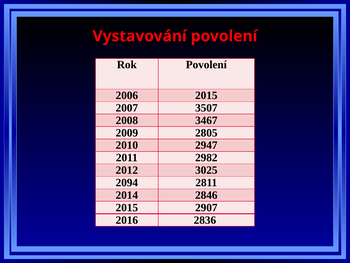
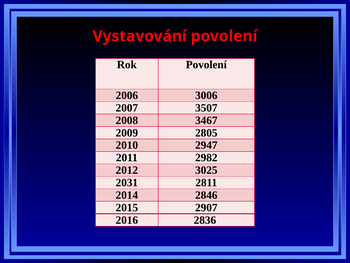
2006 2015: 2015 -> 3006 (206, 95)
2094: 2094 -> 2031 (127, 182)
